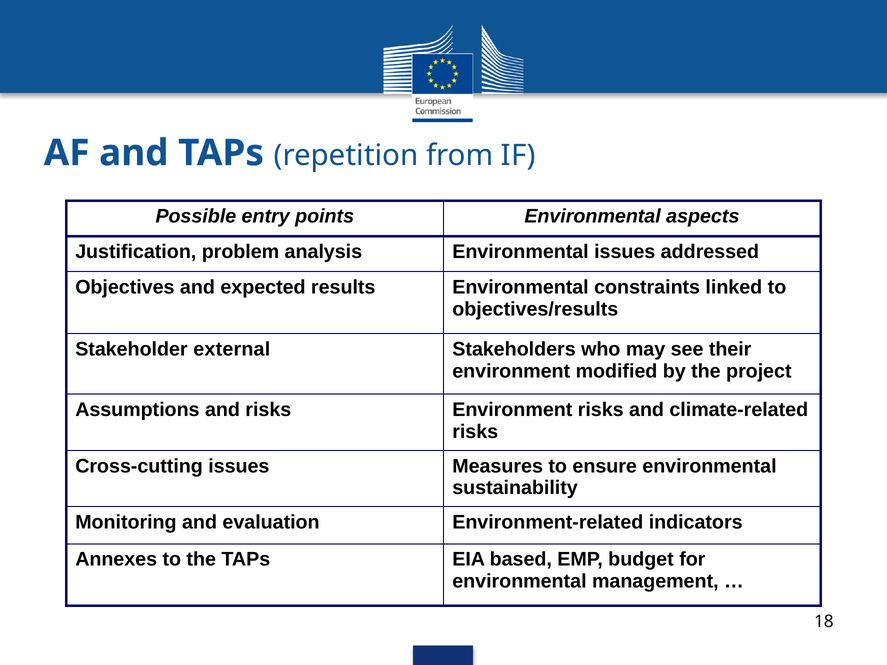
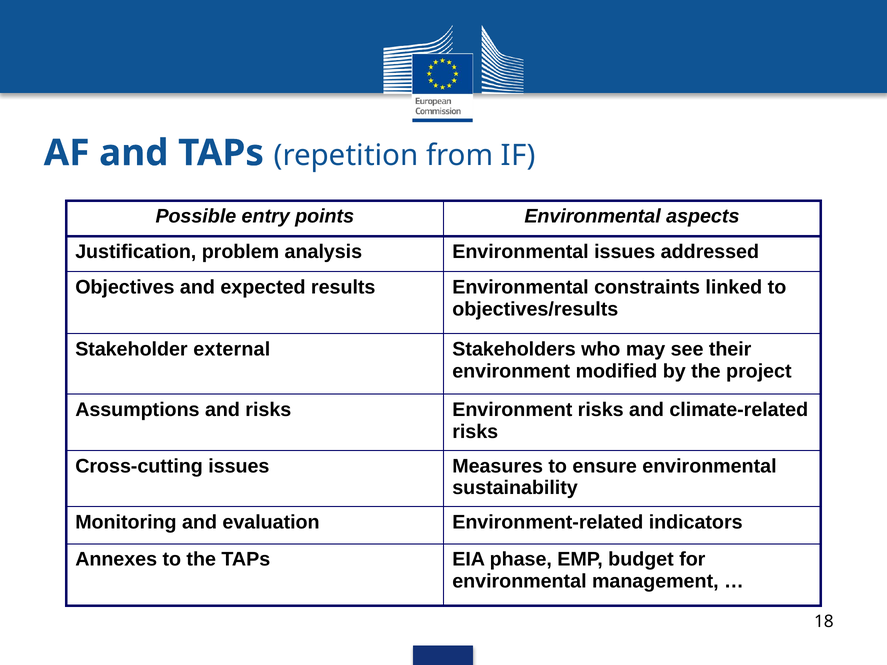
based: based -> phase (521, 560)
